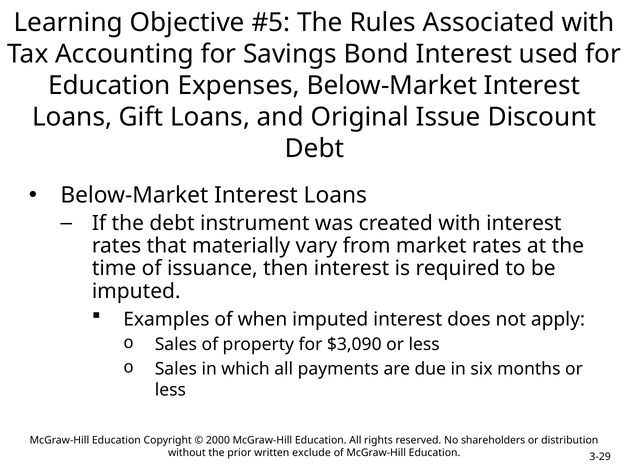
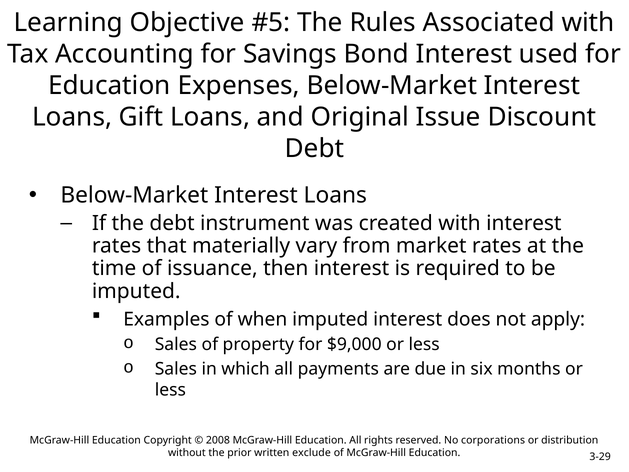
$3,090: $3,090 -> $9,000 (354, 344)
2000: 2000 -> 2008 (218, 440)
shareholders: shareholders -> corporations (493, 440)
